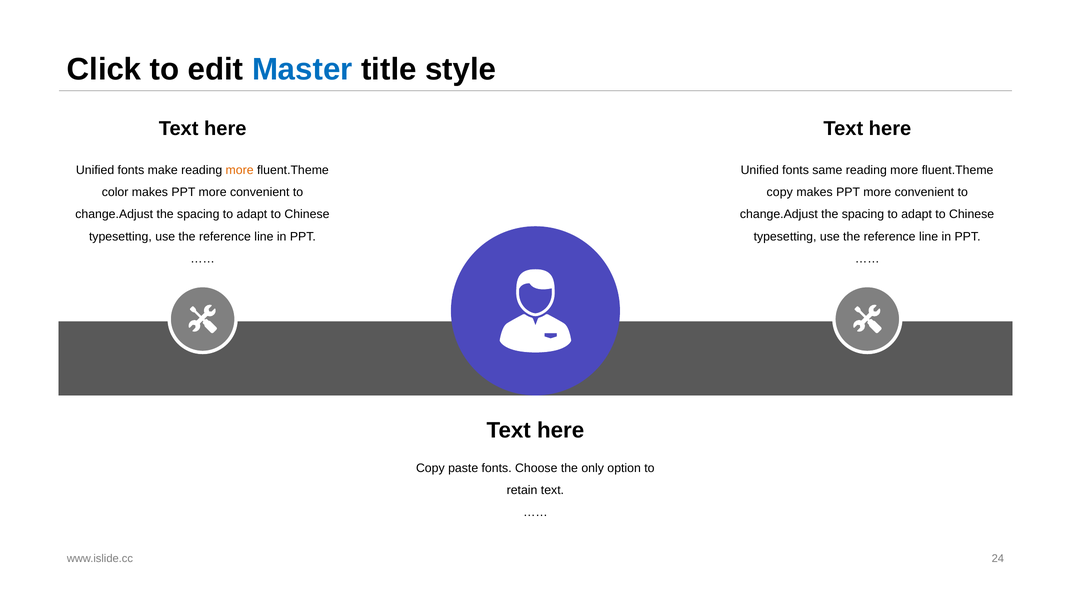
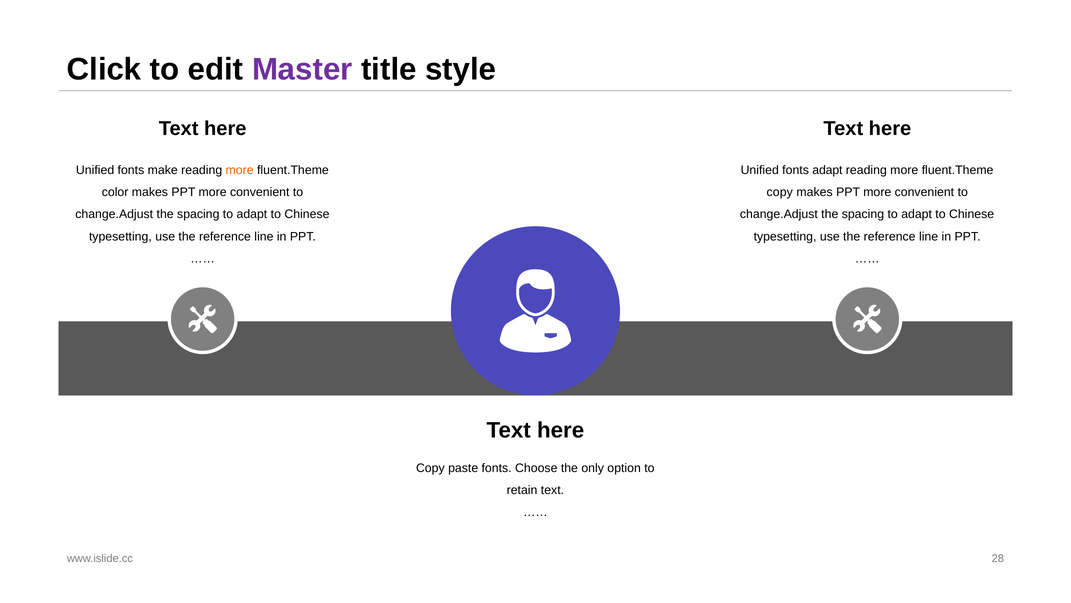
Master colour: blue -> purple (302, 69)
fonts same: same -> adapt (827, 170)
24: 24 -> 28 (998, 558)
